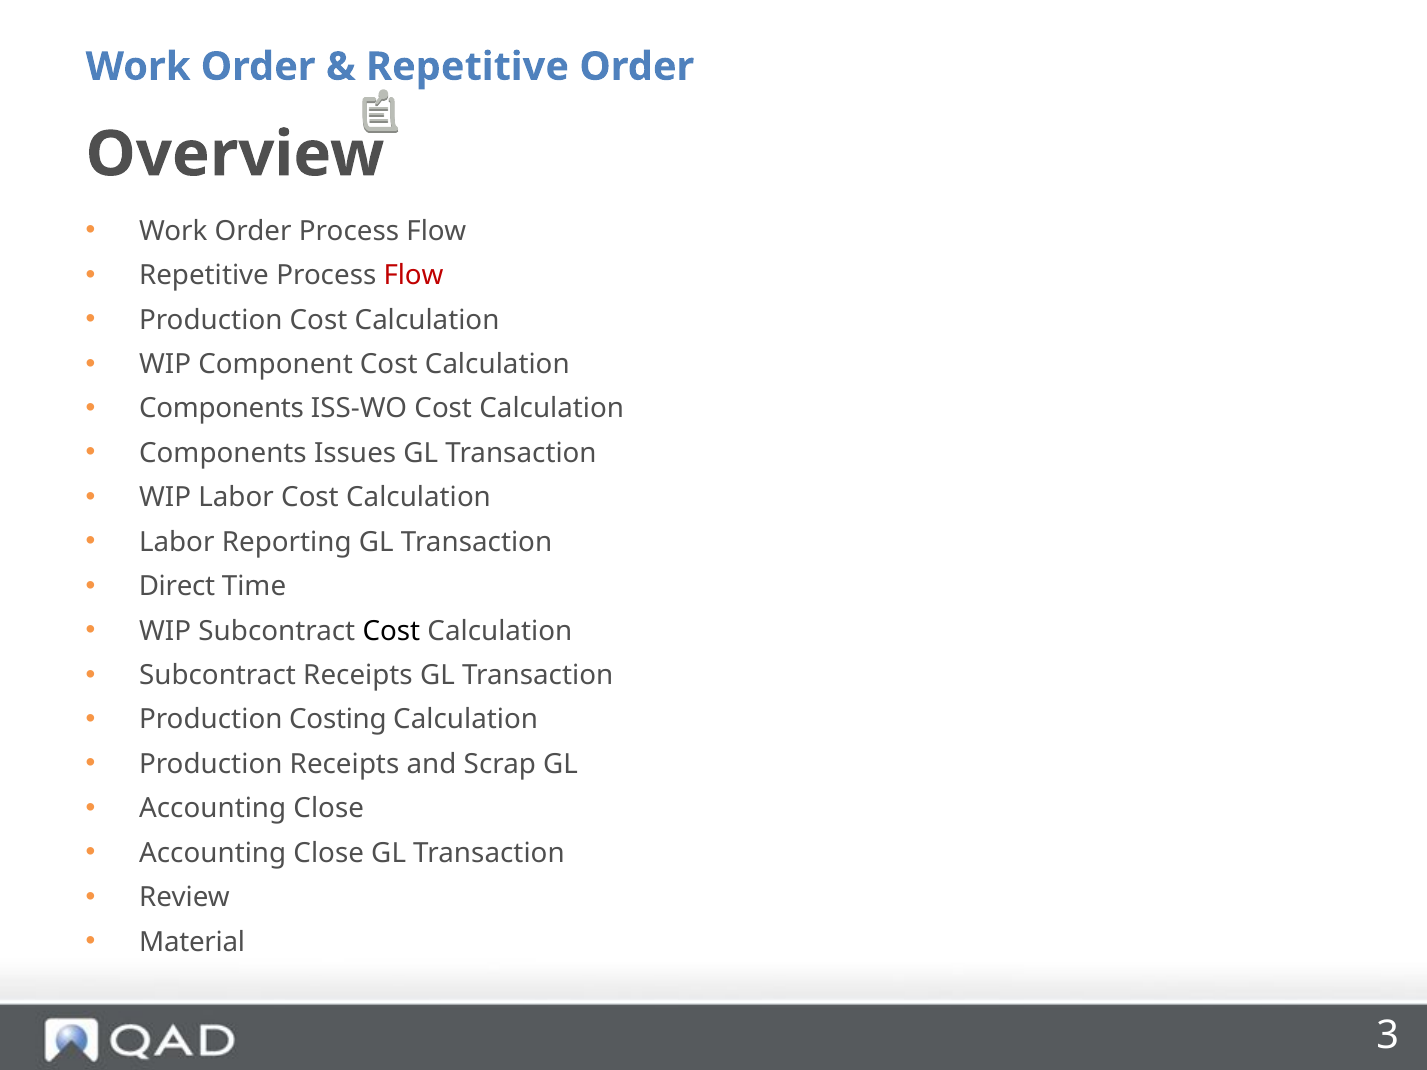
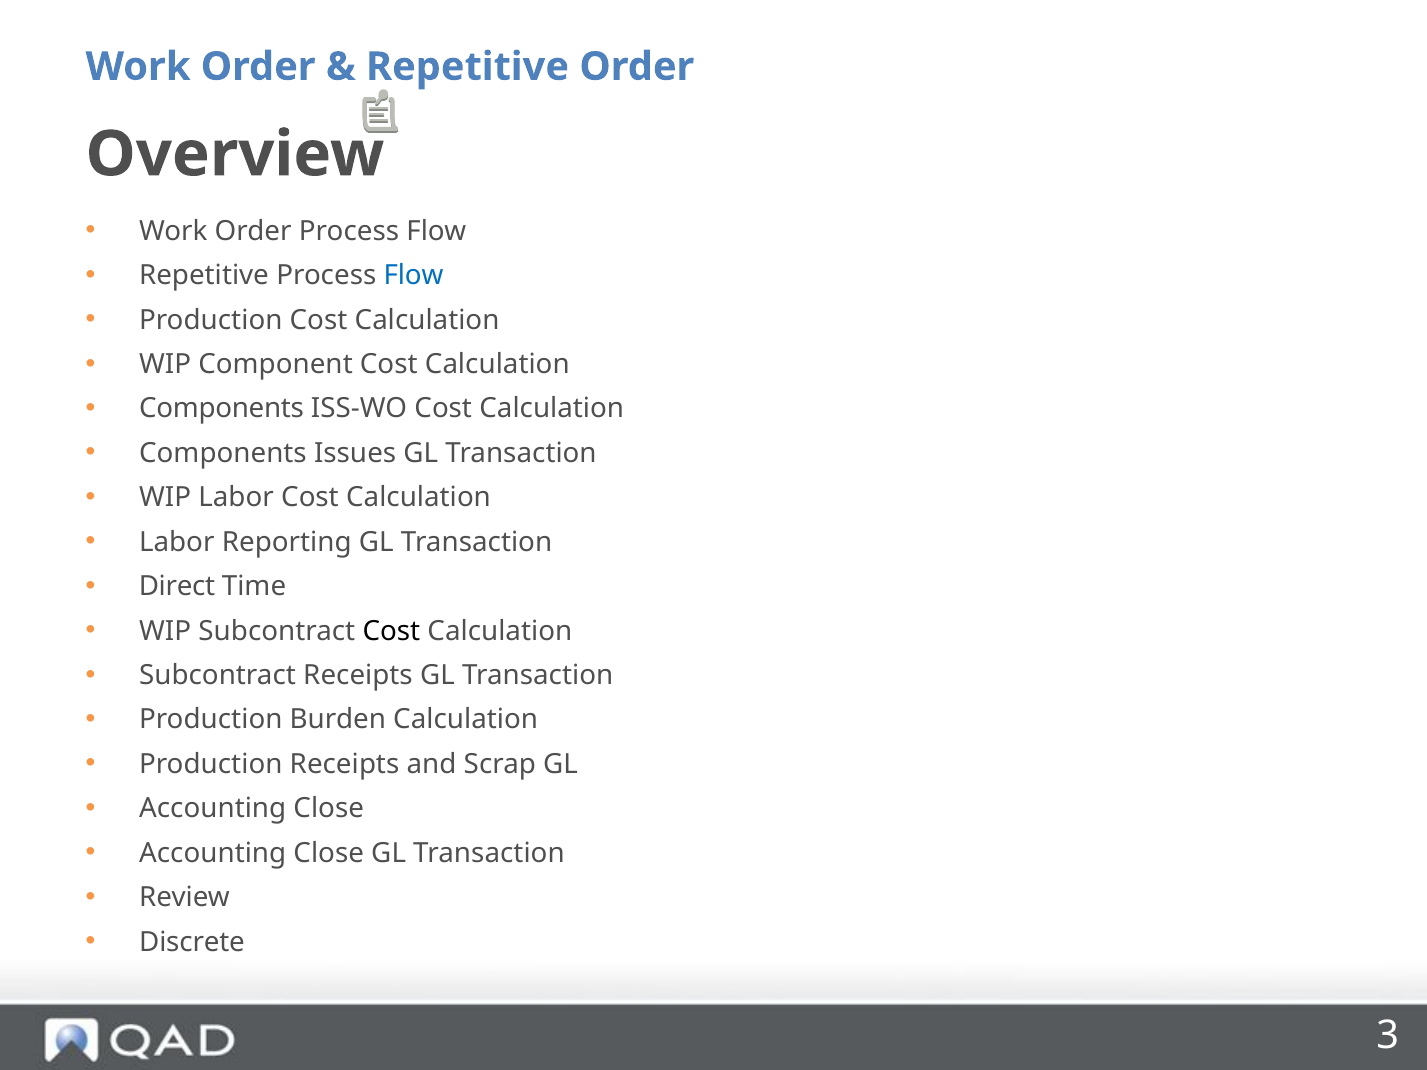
Flow colour: red -> blue (413, 276)
Costing: Costing -> Burden (338, 720)
Material: Material -> Discrete (192, 942)
